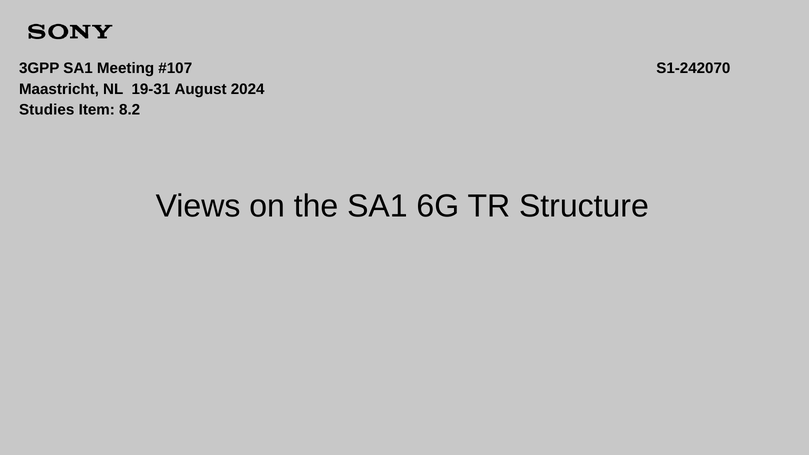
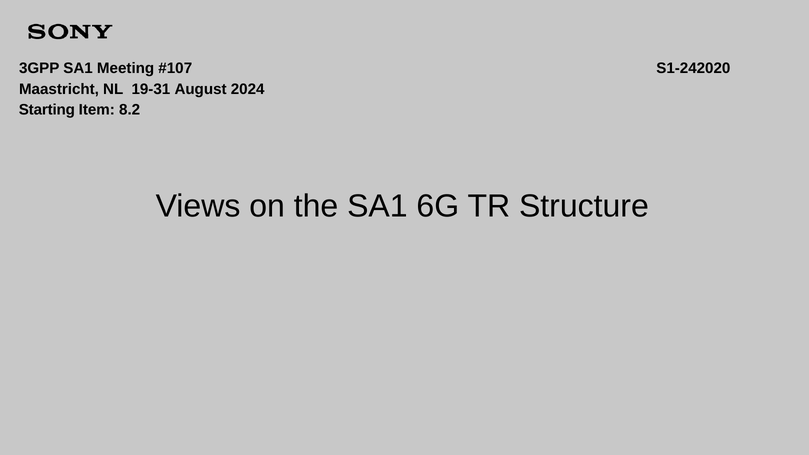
S1-242070: S1-242070 -> S1-242020 (693, 68)
Studies: Studies -> Starting (47, 110)
